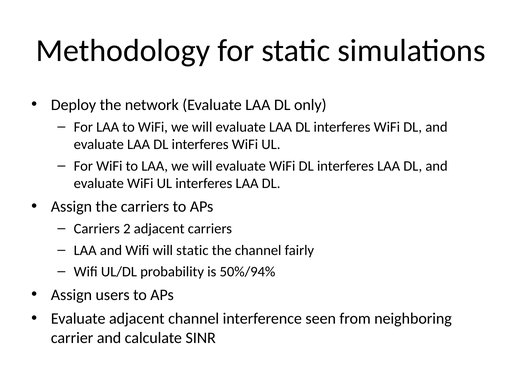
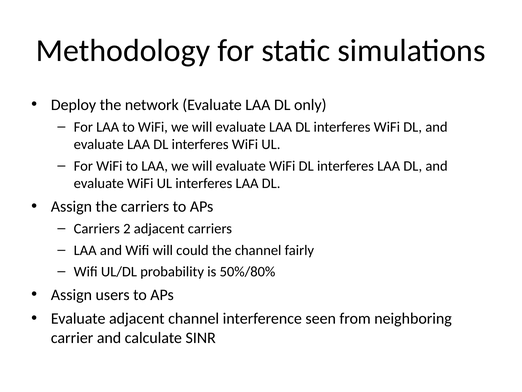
will static: static -> could (192, 250)
50%/94%: 50%/94% -> 50%/80% (247, 271)
